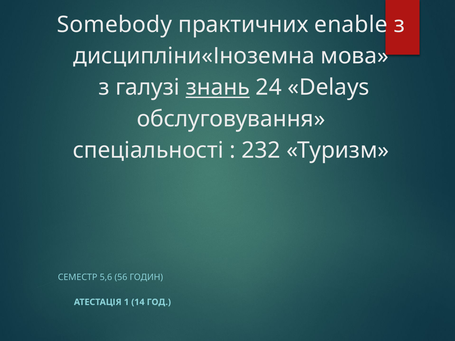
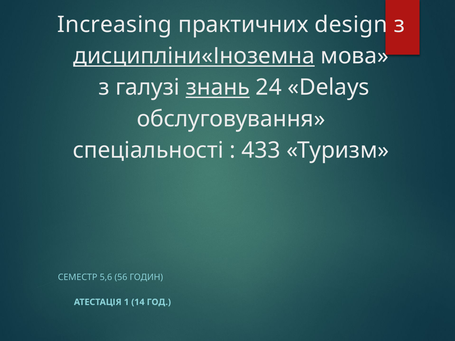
Somebody: Somebody -> Increasing (114, 25)
enable: enable -> design (351, 25)
дисципліни«Іноземна underline: none -> present (194, 56)
232: 232 -> 433 (261, 150)
